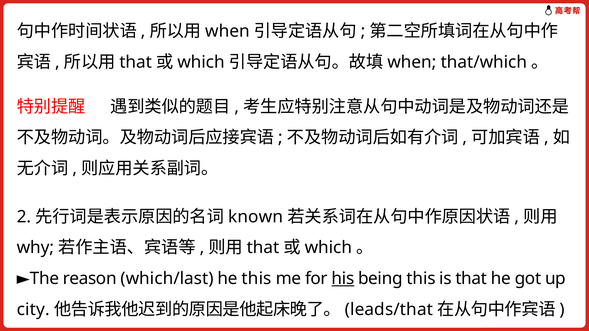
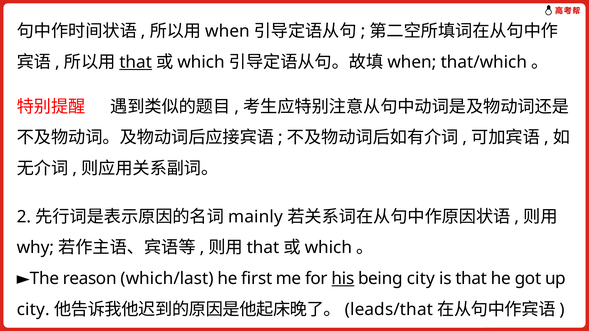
that underline: none -> present (136, 62)
known: known -> mainly (256, 217)
he this: this -> first (257, 279)
being this: this -> city (421, 279)
